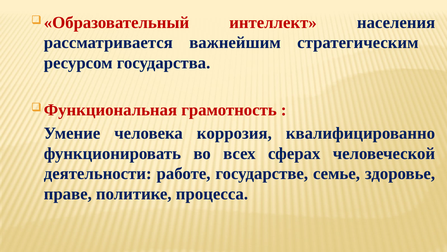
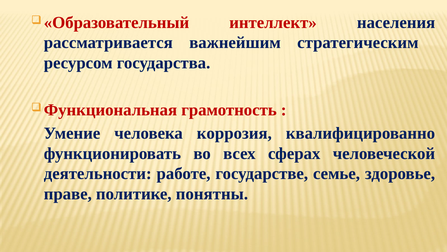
процесса: процесса -> понятны (212, 193)
